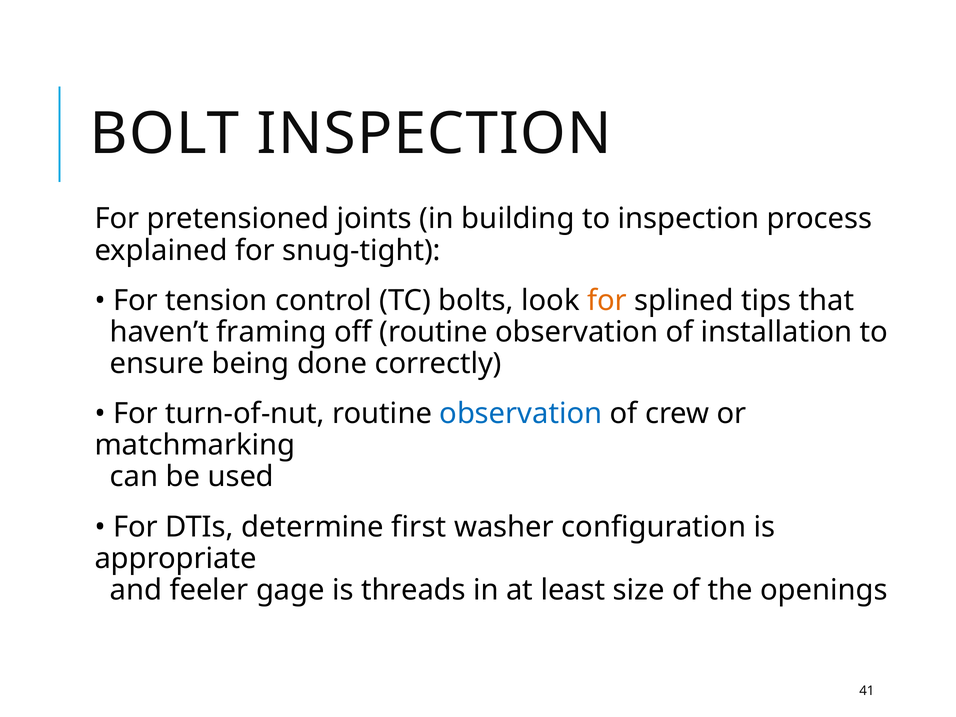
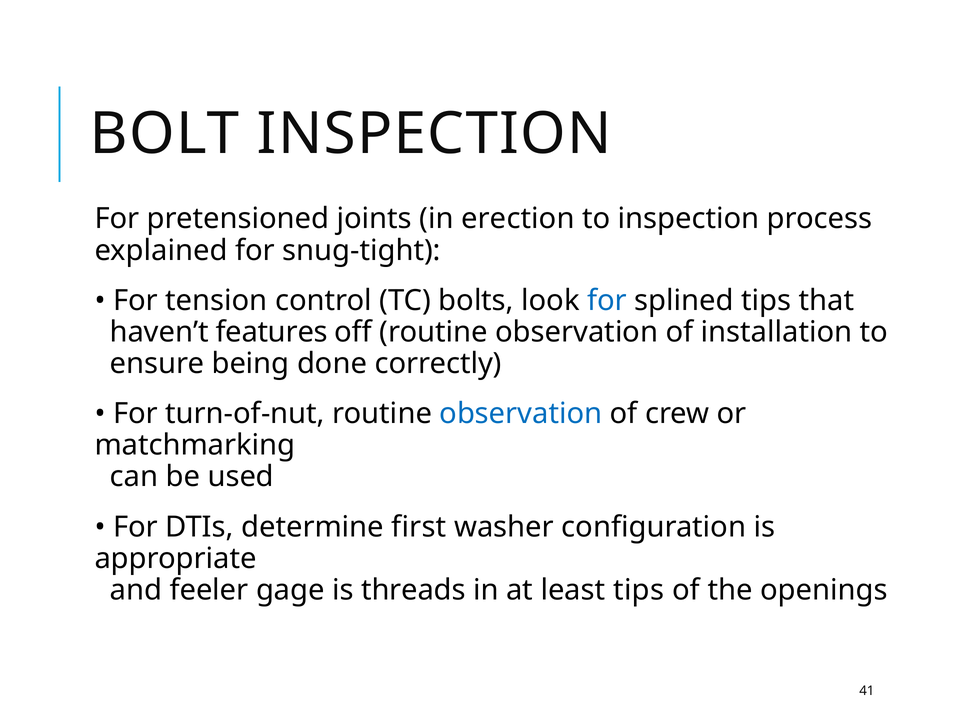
building: building -> erection (518, 219)
for colour: orange -> blue (607, 301)
framing: framing -> features (272, 332)
least size: size -> tips (639, 590)
